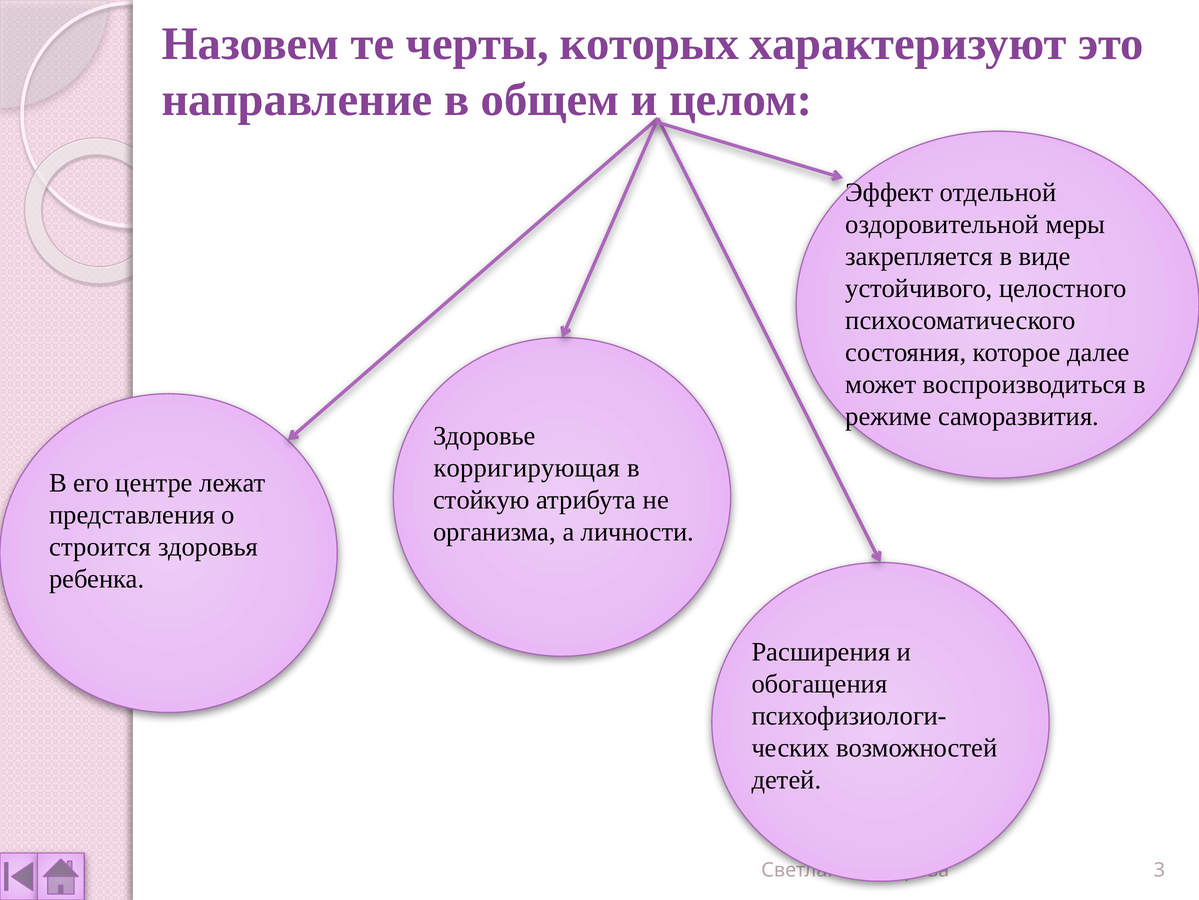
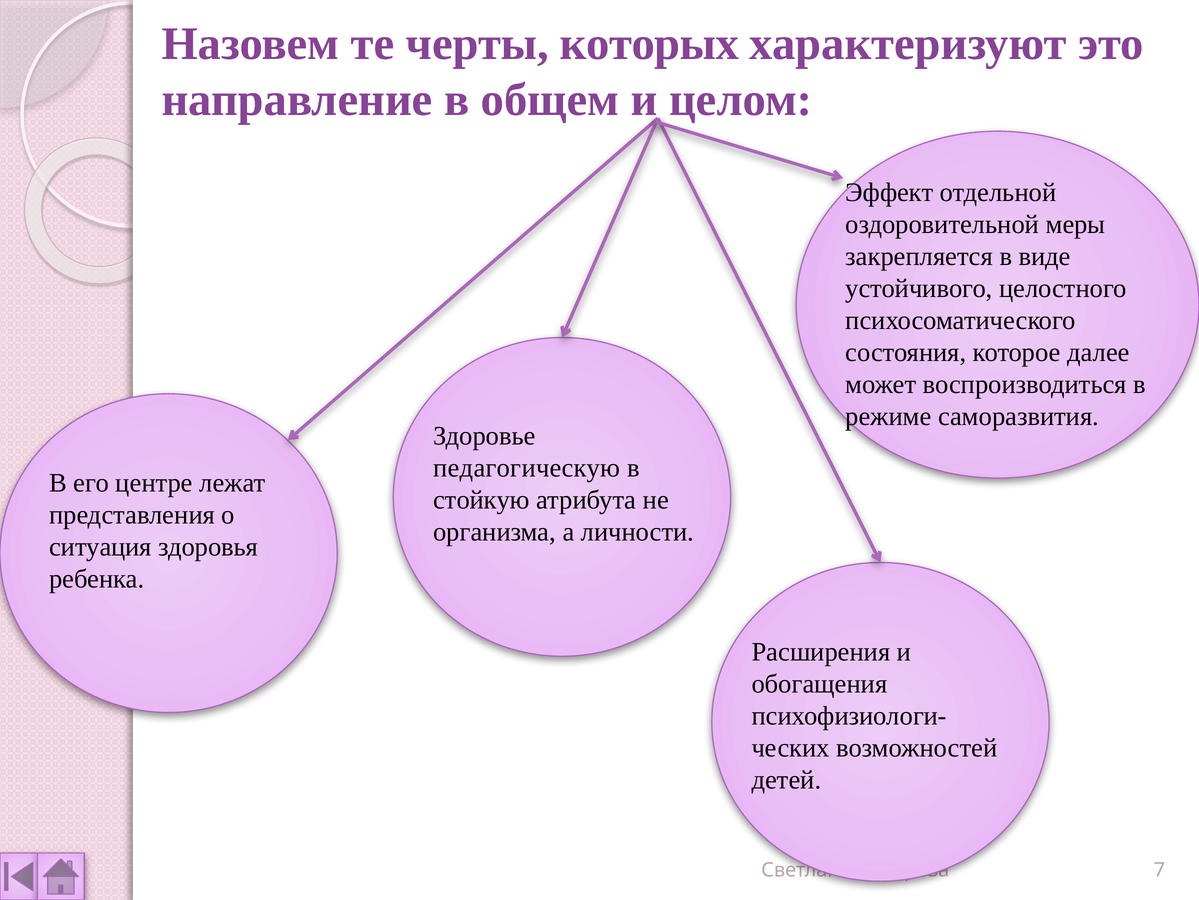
корригирующая: корригирующая -> педагогическую (527, 468)
строится: строится -> ситуация (100, 547)
3: 3 -> 7 (1159, 869)
